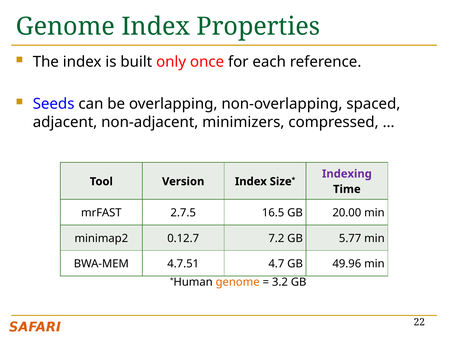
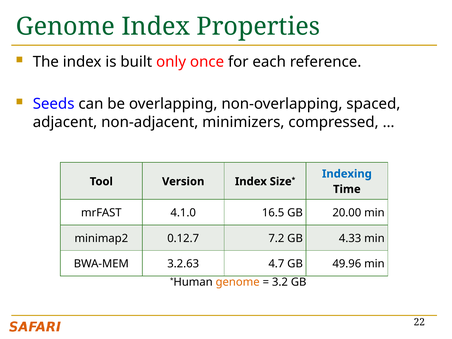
Indexing colour: purple -> blue (347, 174)
2.7.5: 2.7.5 -> 4.1.0 (183, 213)
5.77: 5.77 -> 4.33 (350, 238)
4.7.51: 4.7.51 -> 3.2.63 (183, 264)
